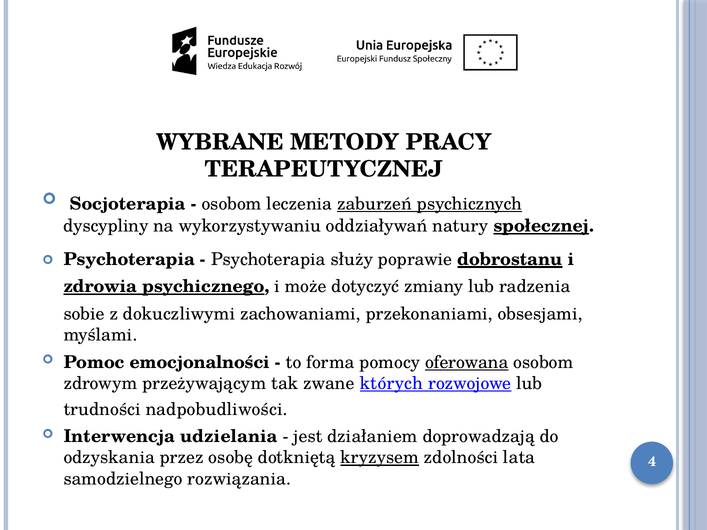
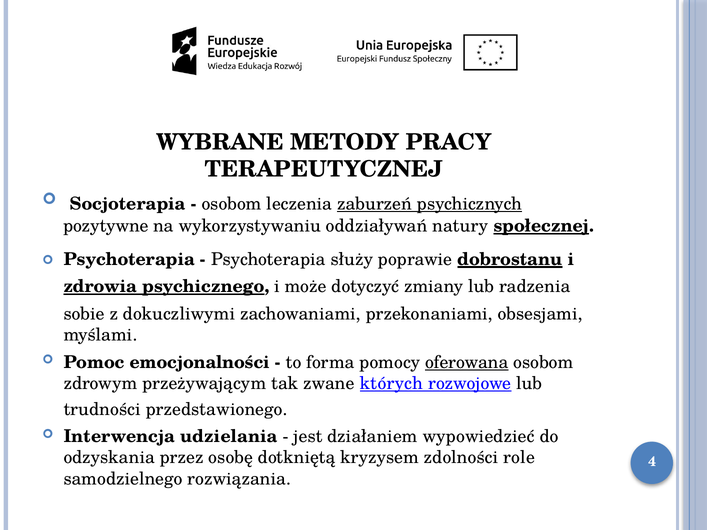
dyscypliny: dyscypliny -> pozytywne (106, 226)
nadpobudliwości: nadpobudliwości -> przedstawionego (217, 410)
doprowadzają: doprowadzają -> wypowiedzieć (479, 437)
kryzysem underline: present -> none (380, 458)
lata: lata -> role (519, 458)
